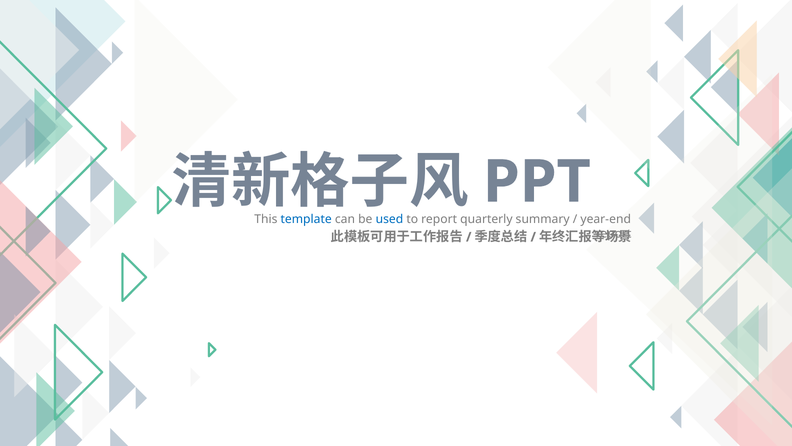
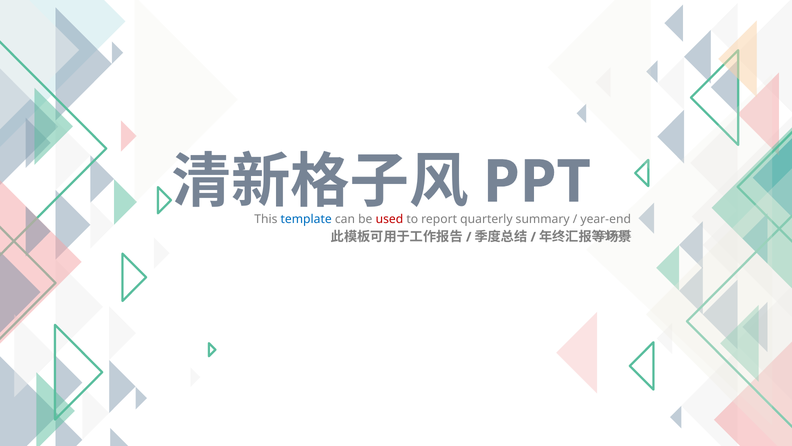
used colour: blue -> red (389, 219)
